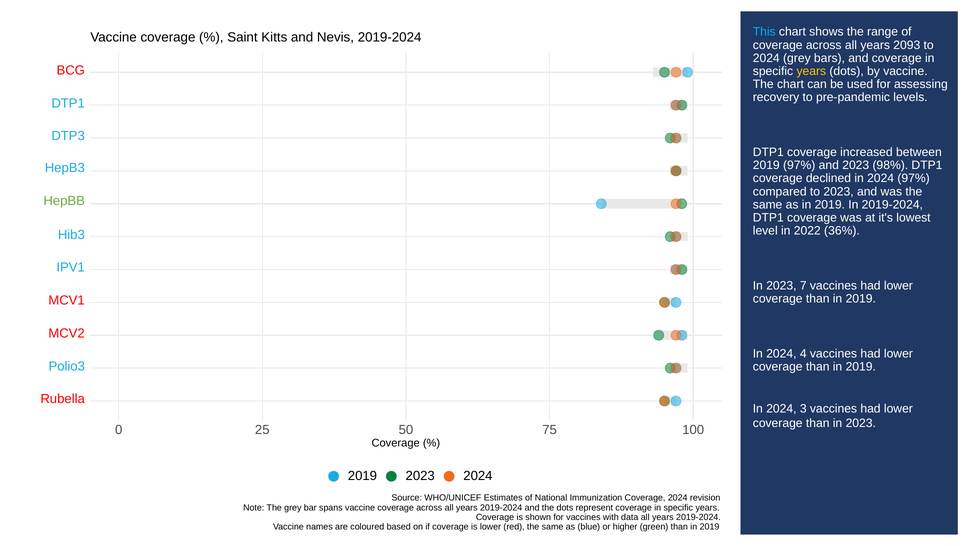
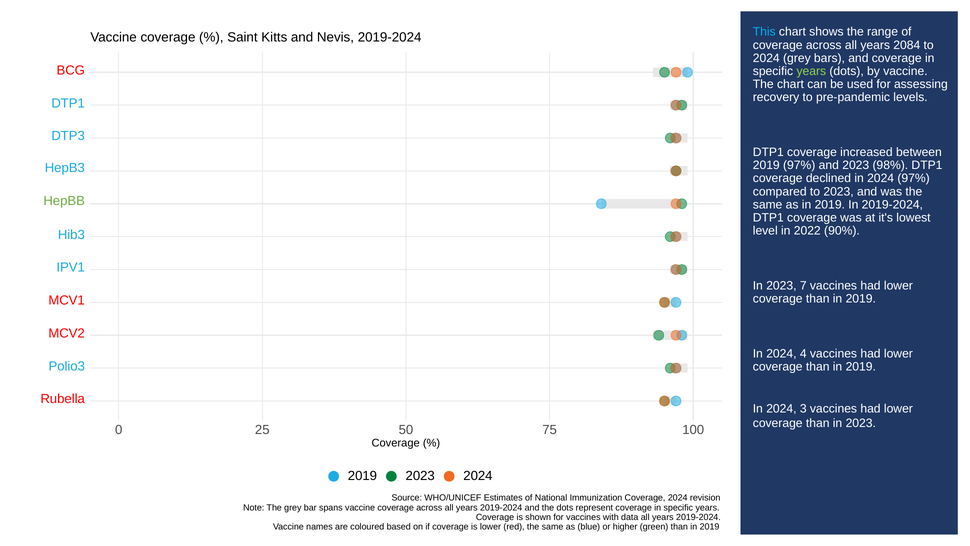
2093: 2093 -> 2084 (907, 45)
years colour: yellow -> light green (811, 71)
36%: 36% -> 90% (842, 231)
